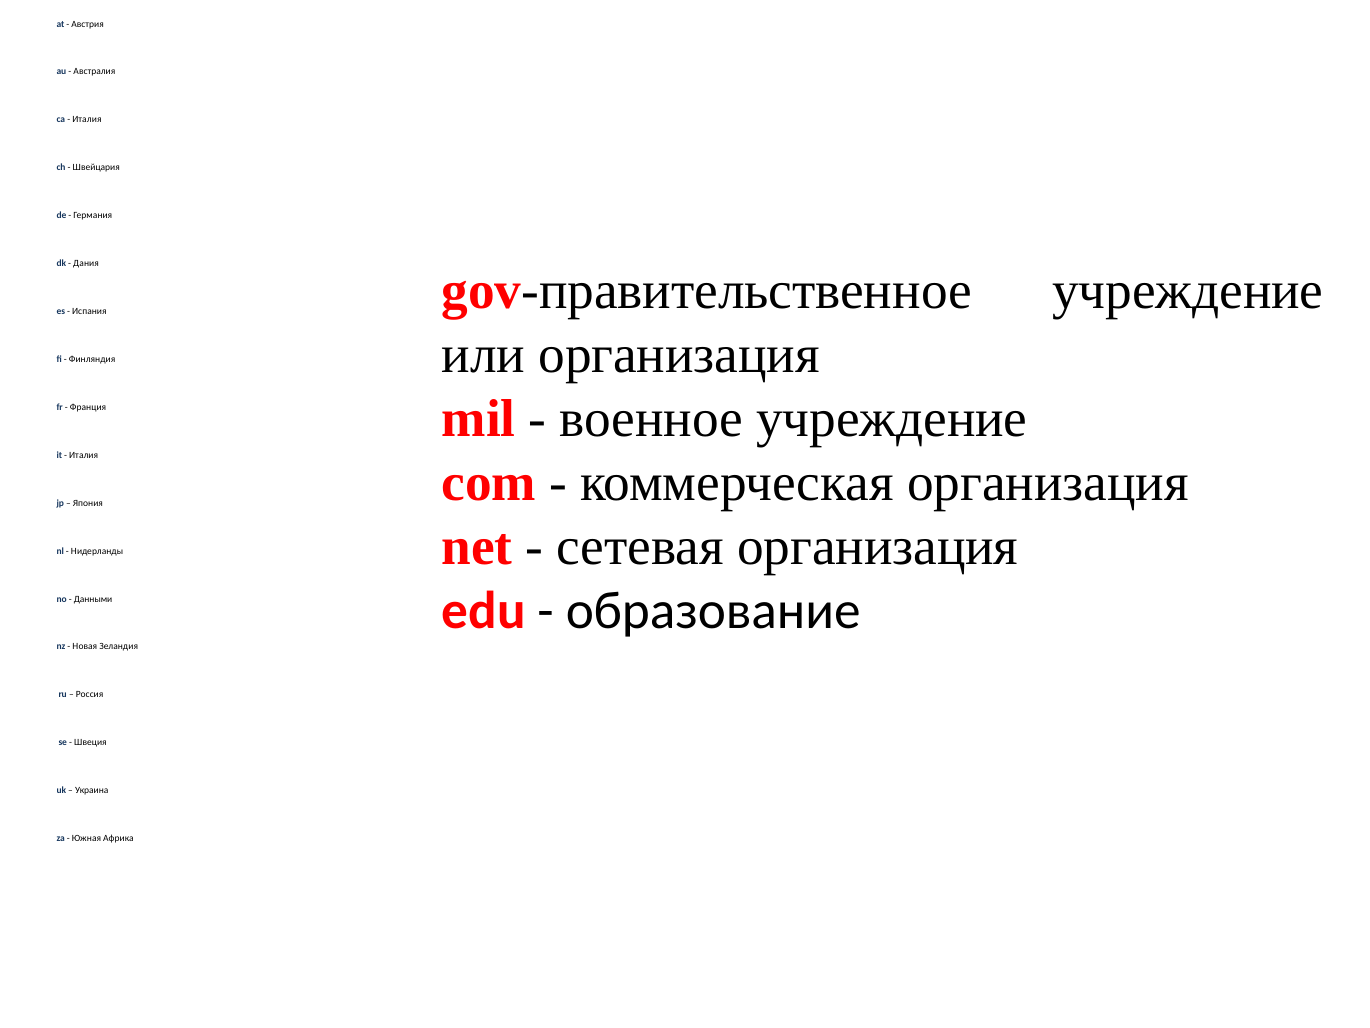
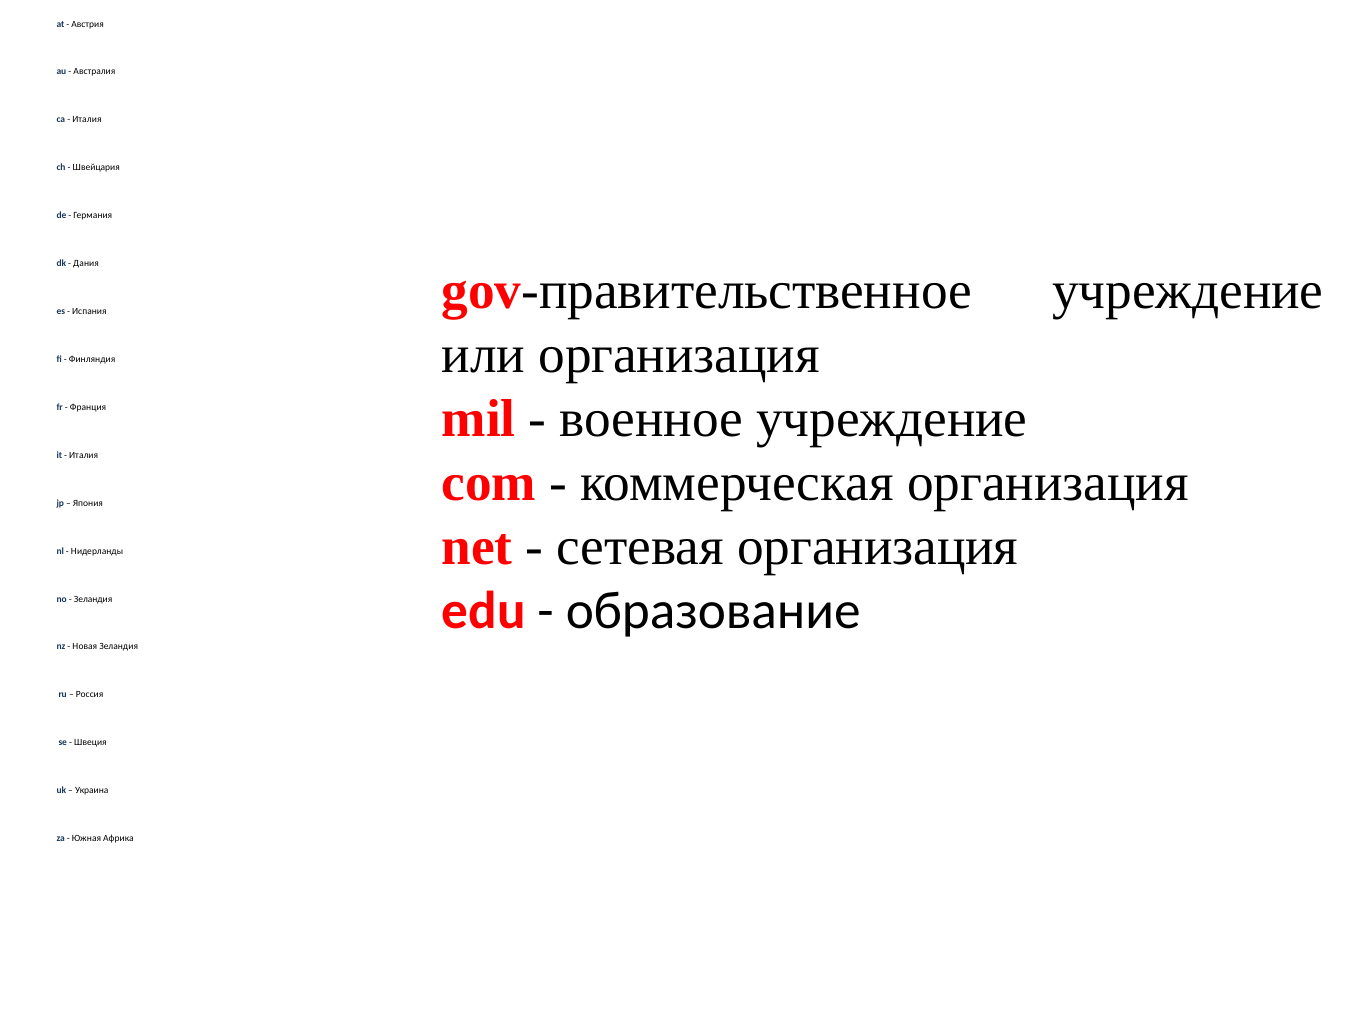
Данными: Данными -> Зеландия (93, 599)
